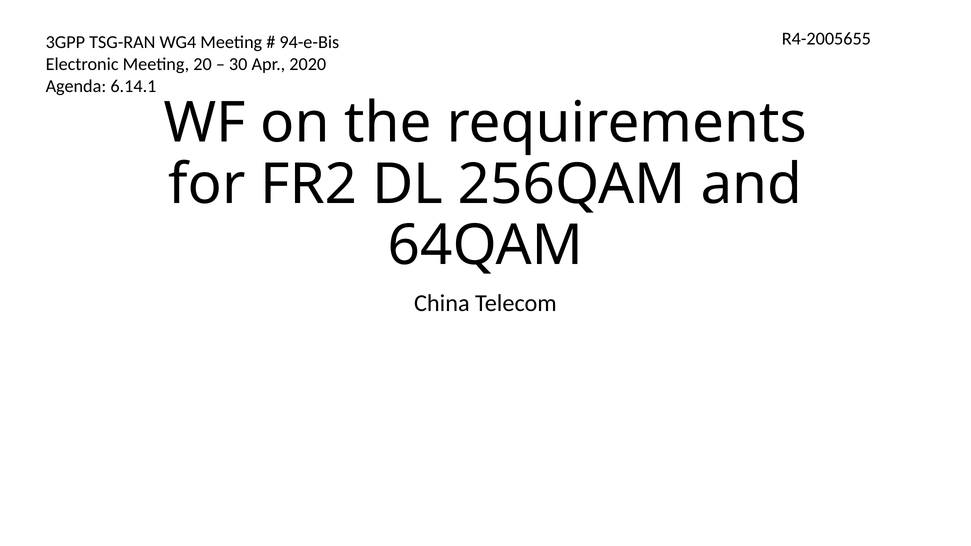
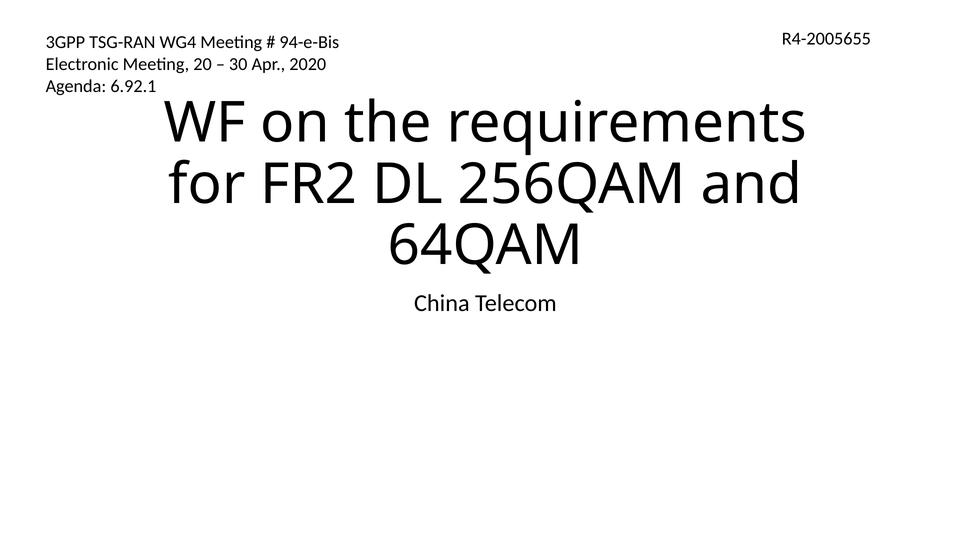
6.14.1: 6.14.1 -> 6.92.1 (133, 86)
